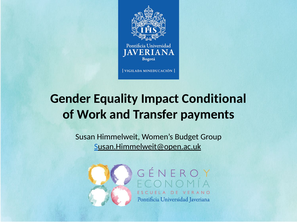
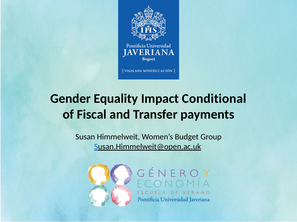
Work: Work -> Fiscal (92, 115)
